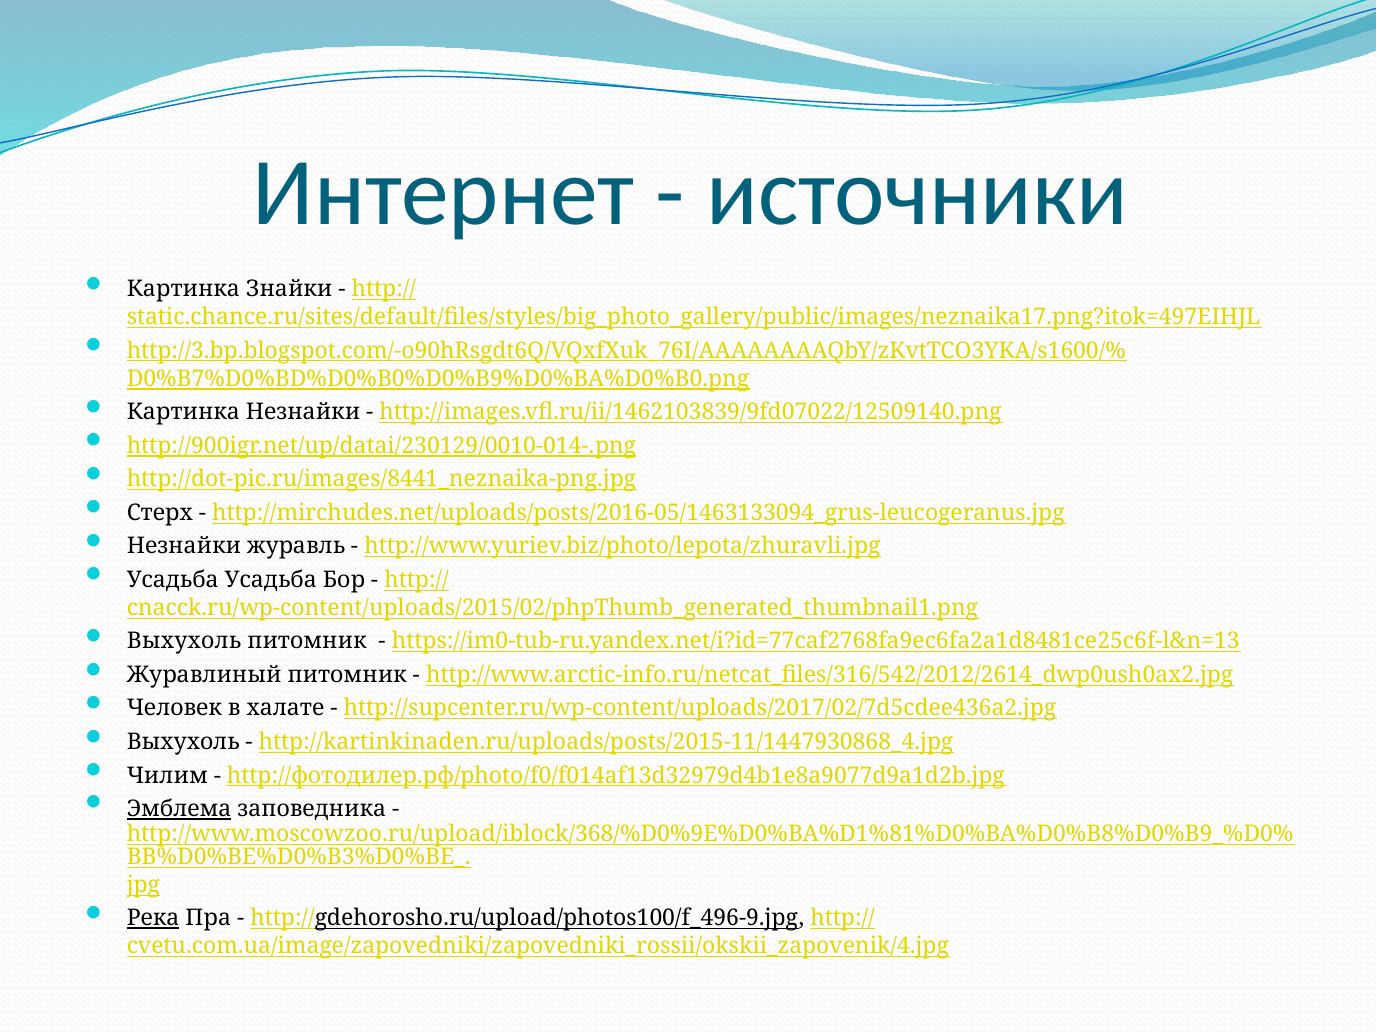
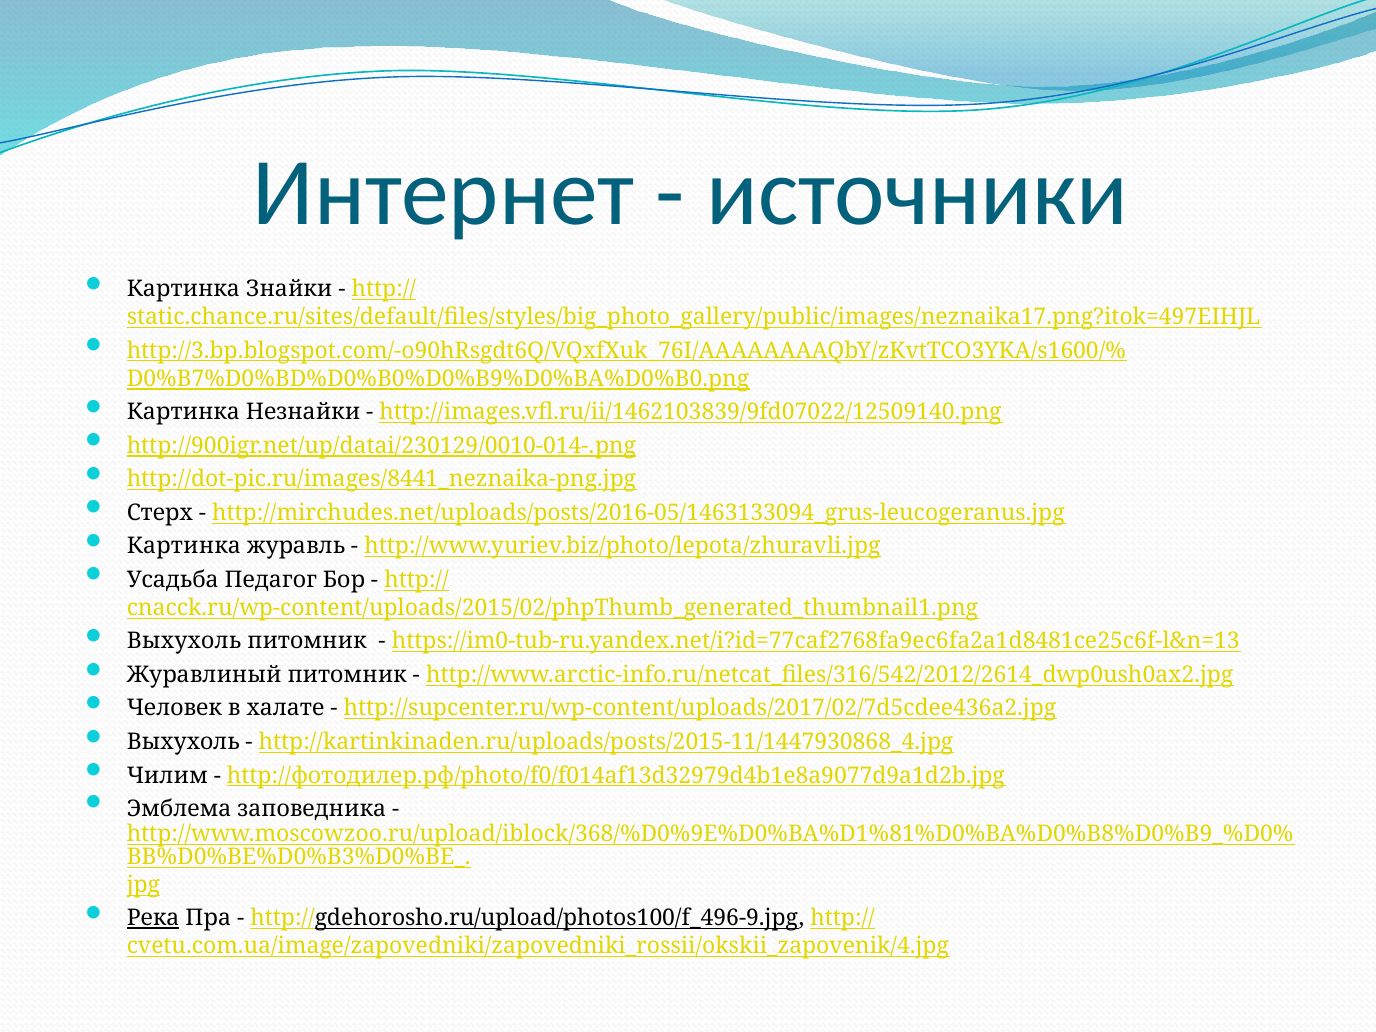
Незнайки: Незнайки -> Картинка (184, 546)
Усадьба Усадьба: Усадьба -> Педагог (271, 580)
Эмблема underline: present -> none (179, 809)
